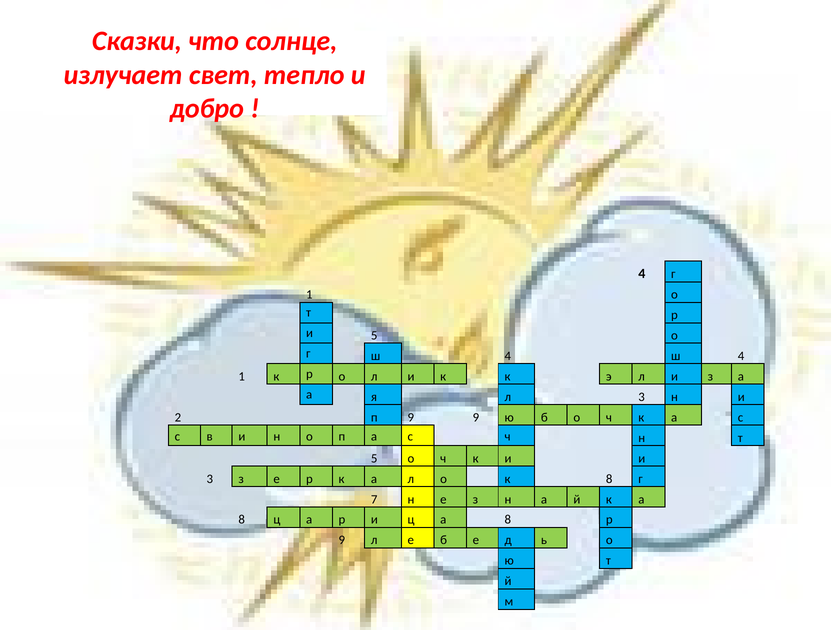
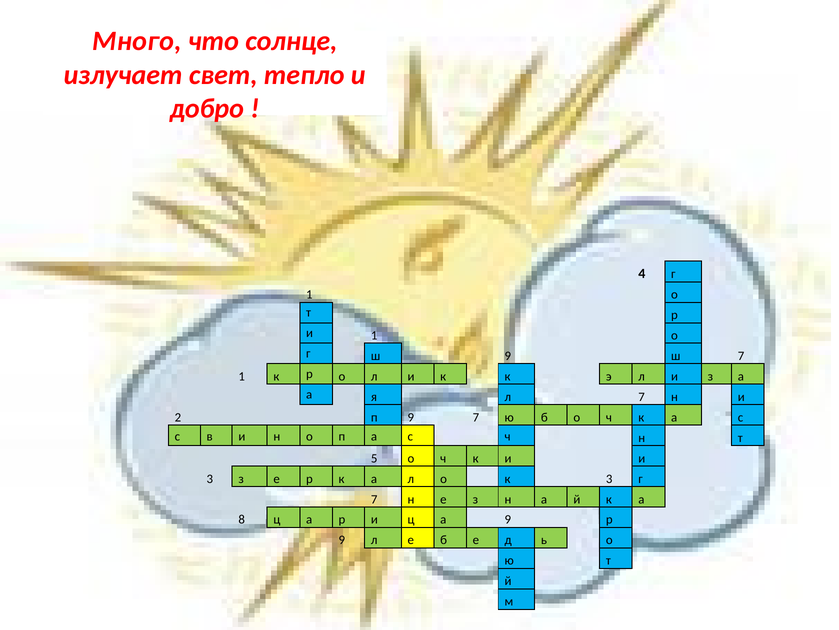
Сказки: Сказки -> Много (137, 41)
и 5: 5 -> 1 (374, 335)
г ш 4: 4 -> 9 (508, 356)
4: 4 -> 7 (741, 356)
л 3: 3 -> 7 (642, 396)
9 9: 9 -> 7 (476, 417)
к 8: 8 -> 3 (609, 478)
ц а 8: 8 -> 9 (508, 519)
